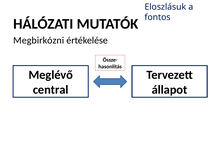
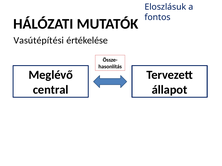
Megbirkózni: Megbirkózni -> Vasútépítési (39, 40)
